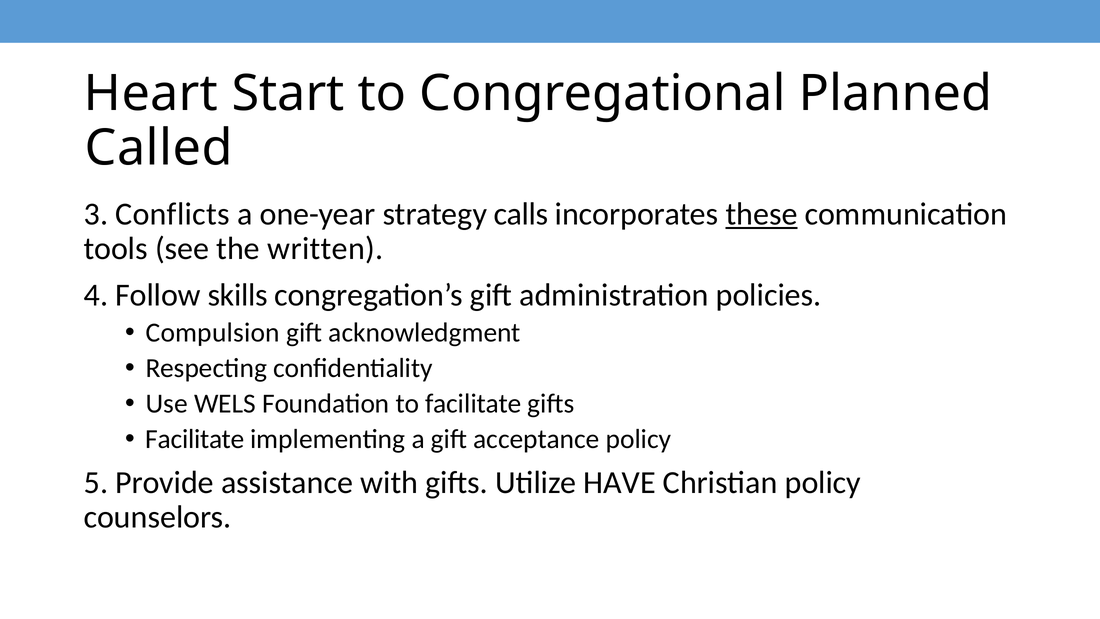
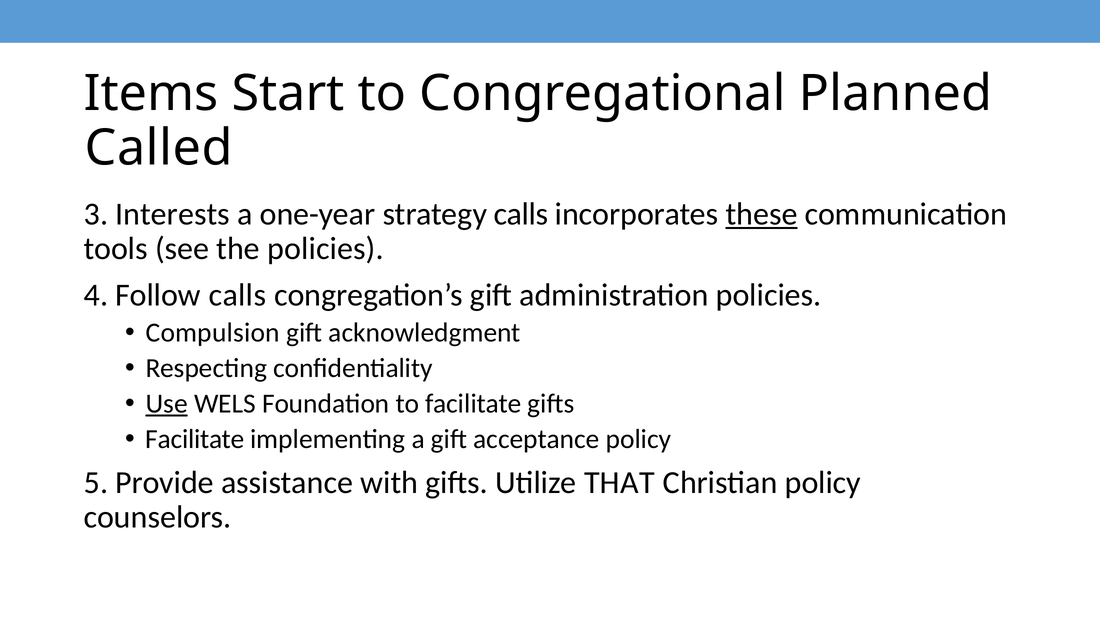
Heart: Heart -> Items (151, 93)
Conflicts: Conflicts -> Interests (173, 214)
the written: written -> policies (326, 249)
Follow skills: skills -> calls (237, 295)
Use underline: none -> present (167, 404)
HAVE: HAVE -> THAT (619, 482)
